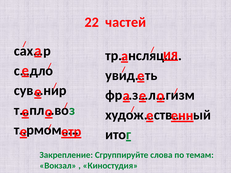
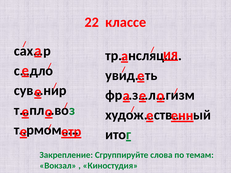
частей: частей -> классе (126, 22)
